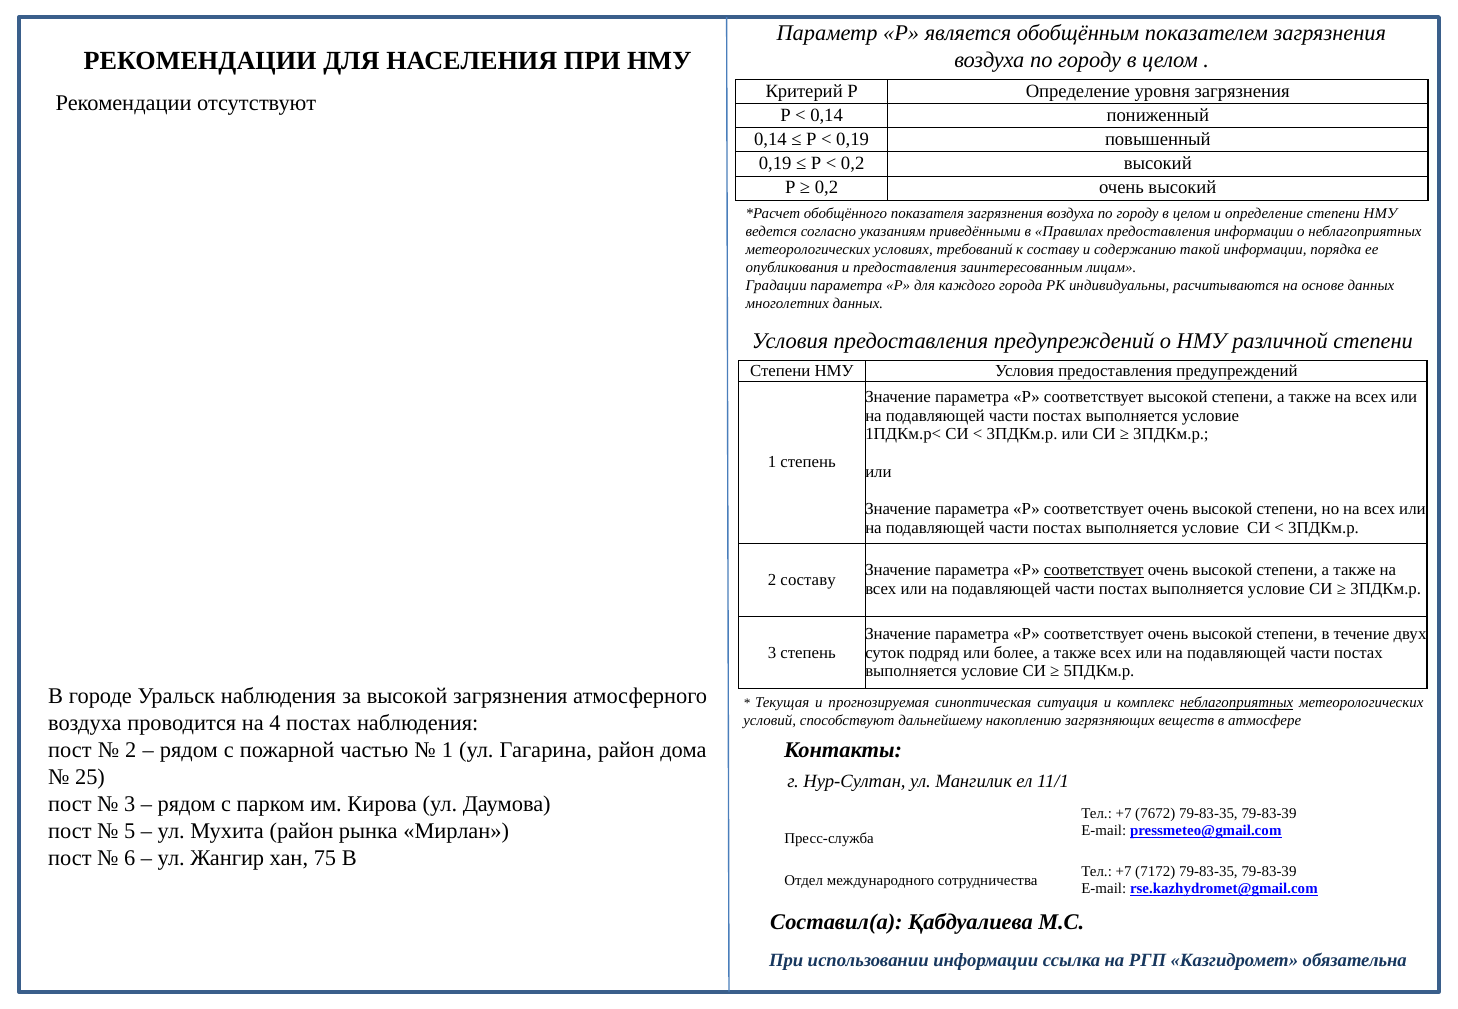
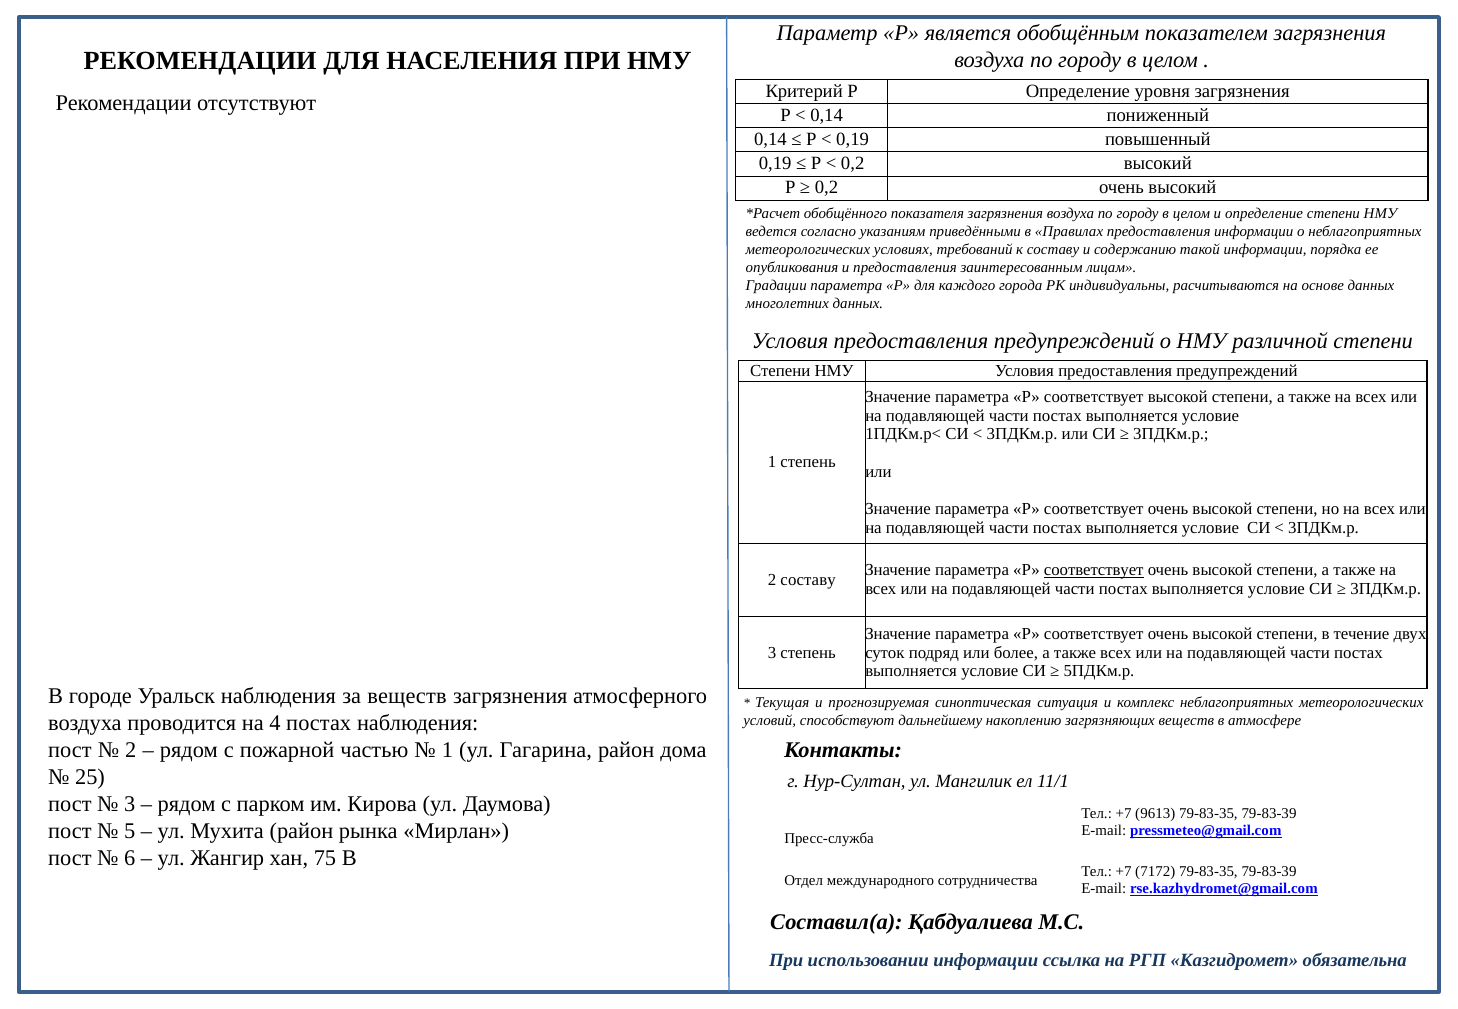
за высокой: высокой -> веществ (407, 697)
неблагоприятных underline: present -> none (1237, 703)
7672: 7672 -> 9613 (1155, 814)
